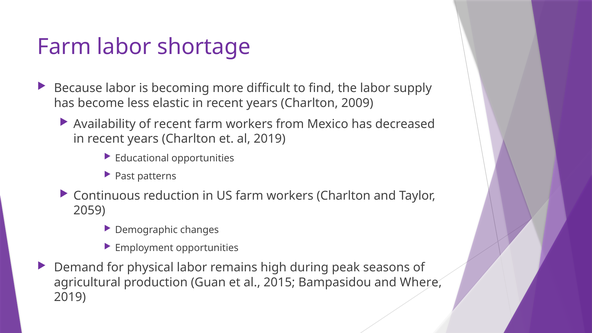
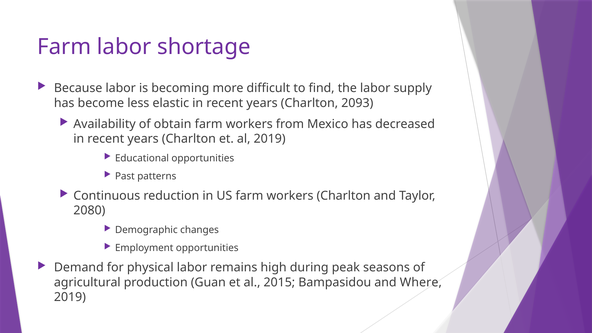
2009: 2009 -> 2093 (357, 103)
of recent: recent -> obtain (173, 124)
2059: 2059 -> 2080 (89, 211)
